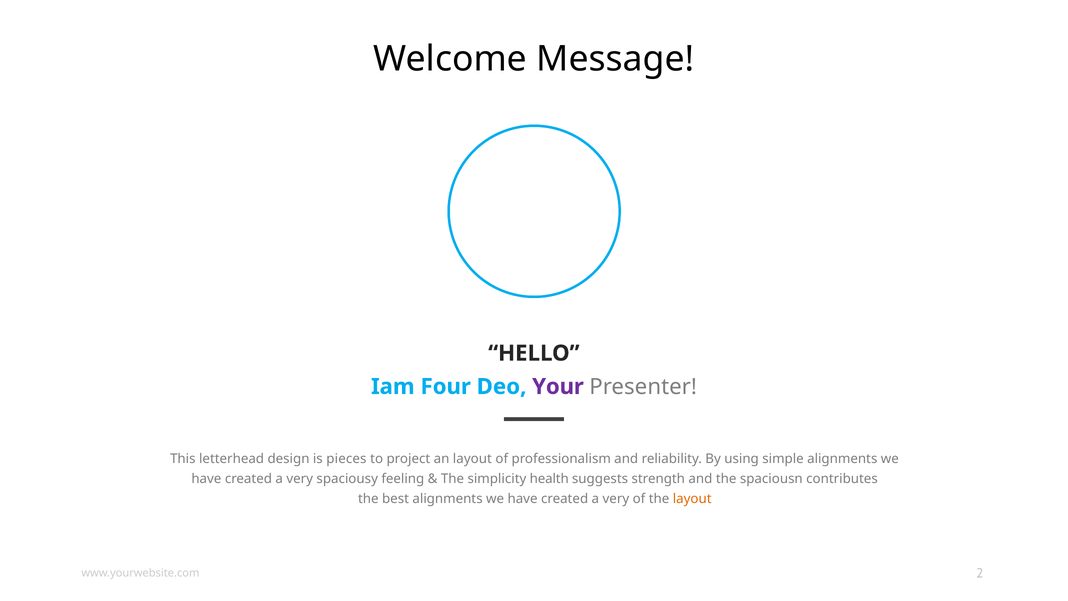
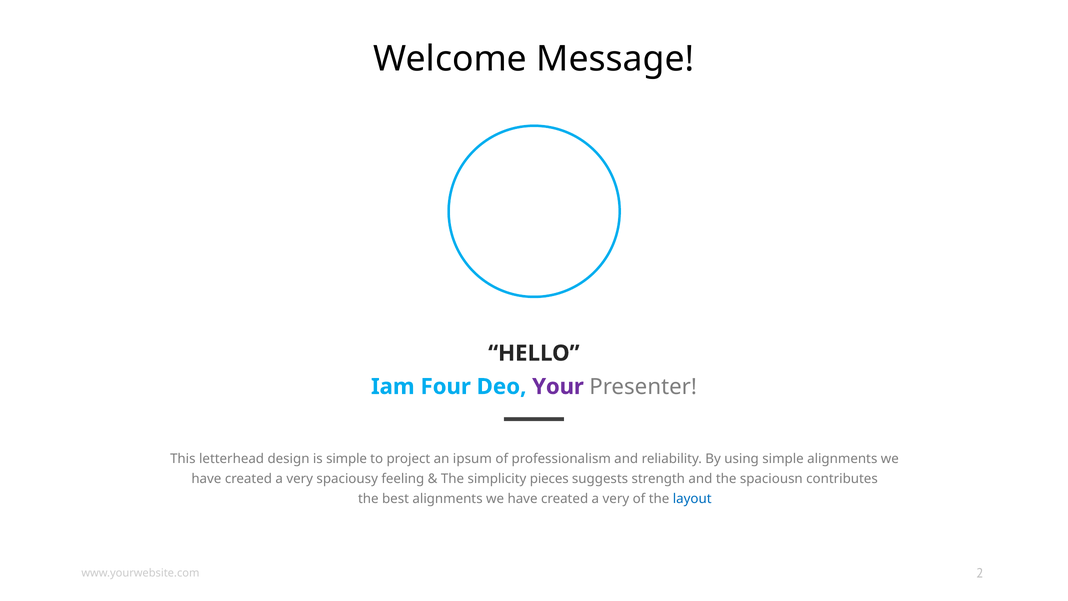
is pieces: pieces -> simple (347, 459)
an layout: layout -> ipsum (472, 459)
health: health -> pieces (549, 479)
layout colour: orange -> blue (692, 499)
